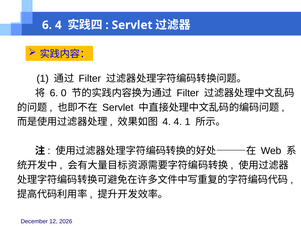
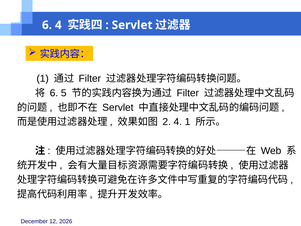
0: 0 -> 5 (64, 93)
4: 4 -> 2 (167, 122)
